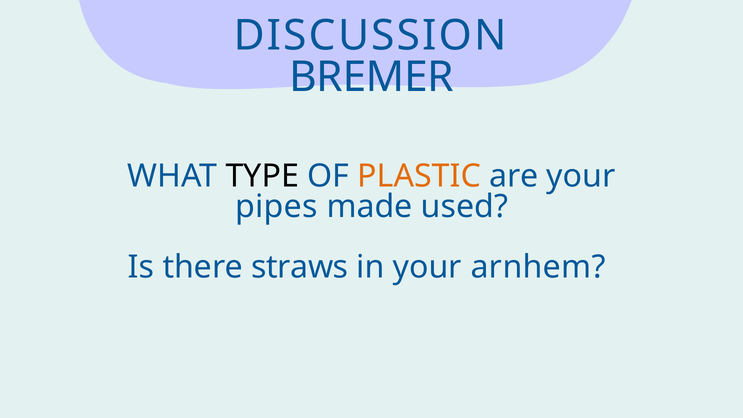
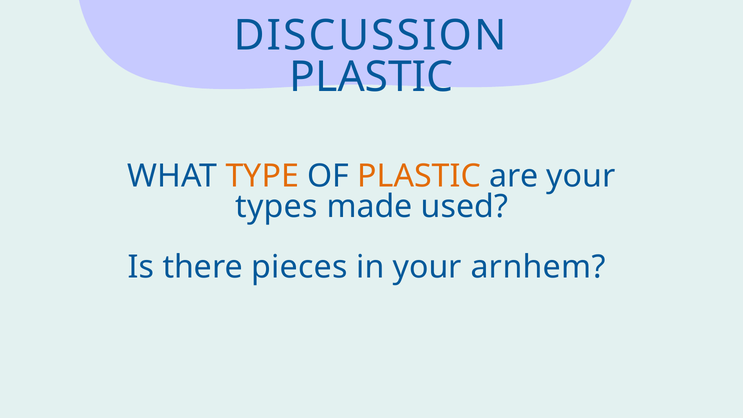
BREMER: BREMER -> PLASTIC (371, 77)
TYPE colour: black -> orange (262, 176)
pipes: pipes -> types (276, 207)
straws: straws -> pieces (299, 267)
